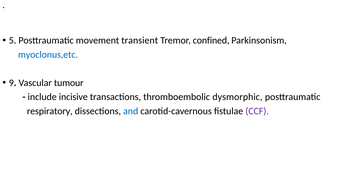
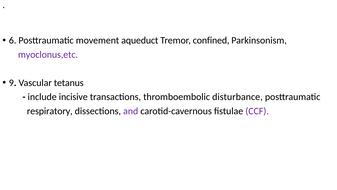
5: 5 -> 6 (13, 40)
transient: transient -> aqueduct (140, 40)
myoclonus,etc colour: blue -> purple (48, 54)
tumour: tumour -> tetanus (69, 83)
dysmorphic: dysmorphic -> disturbance (237, 97)
and colour: blue -> purple (131, 111)
